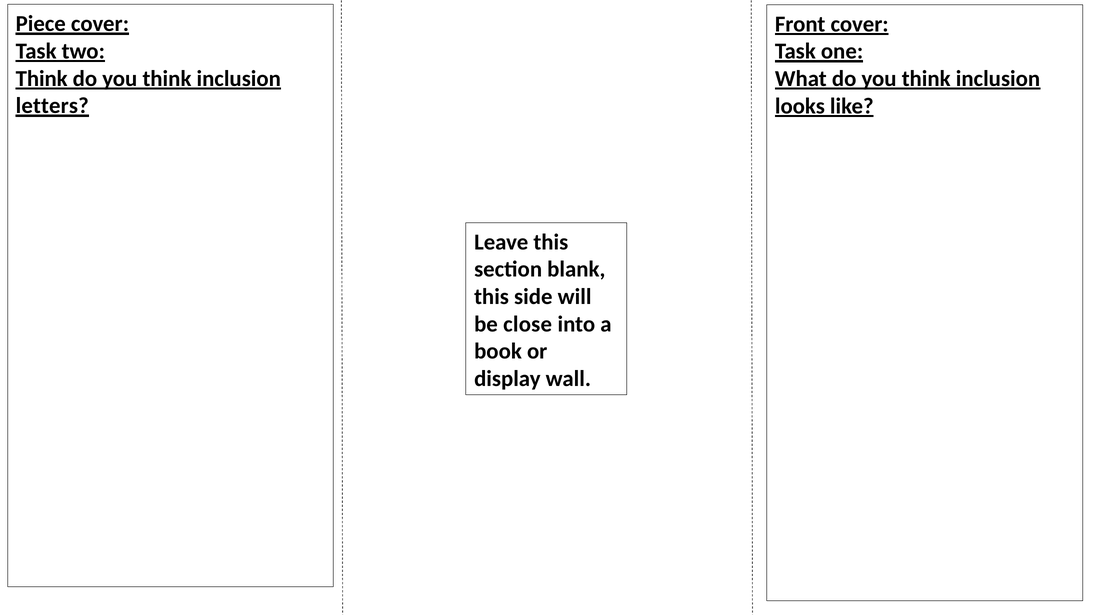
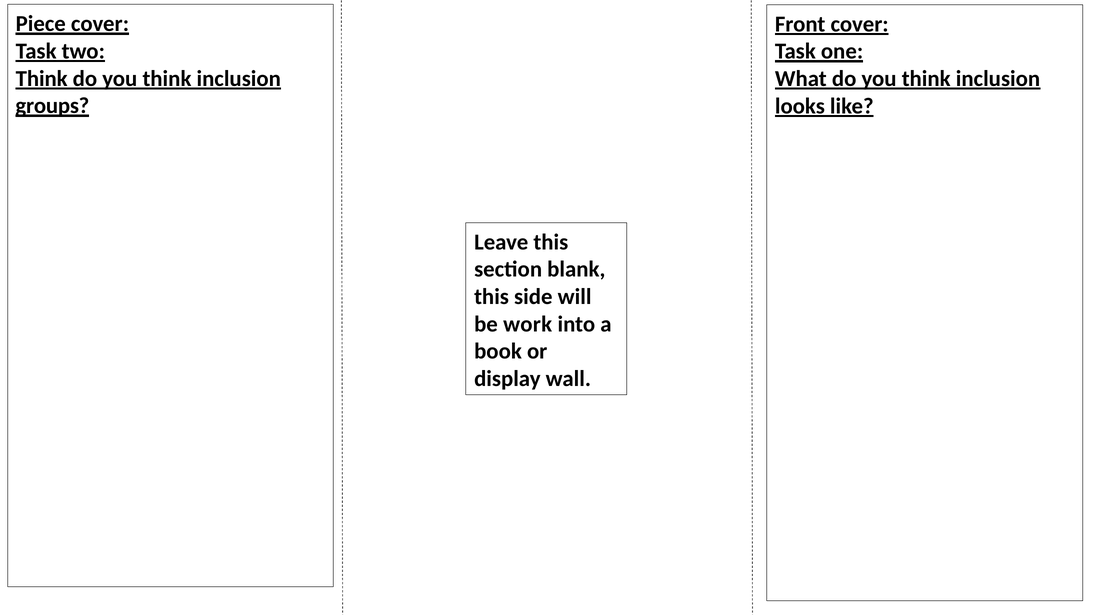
letters: letters -> groups (52, 106)
close: close -> work (528, 324)
